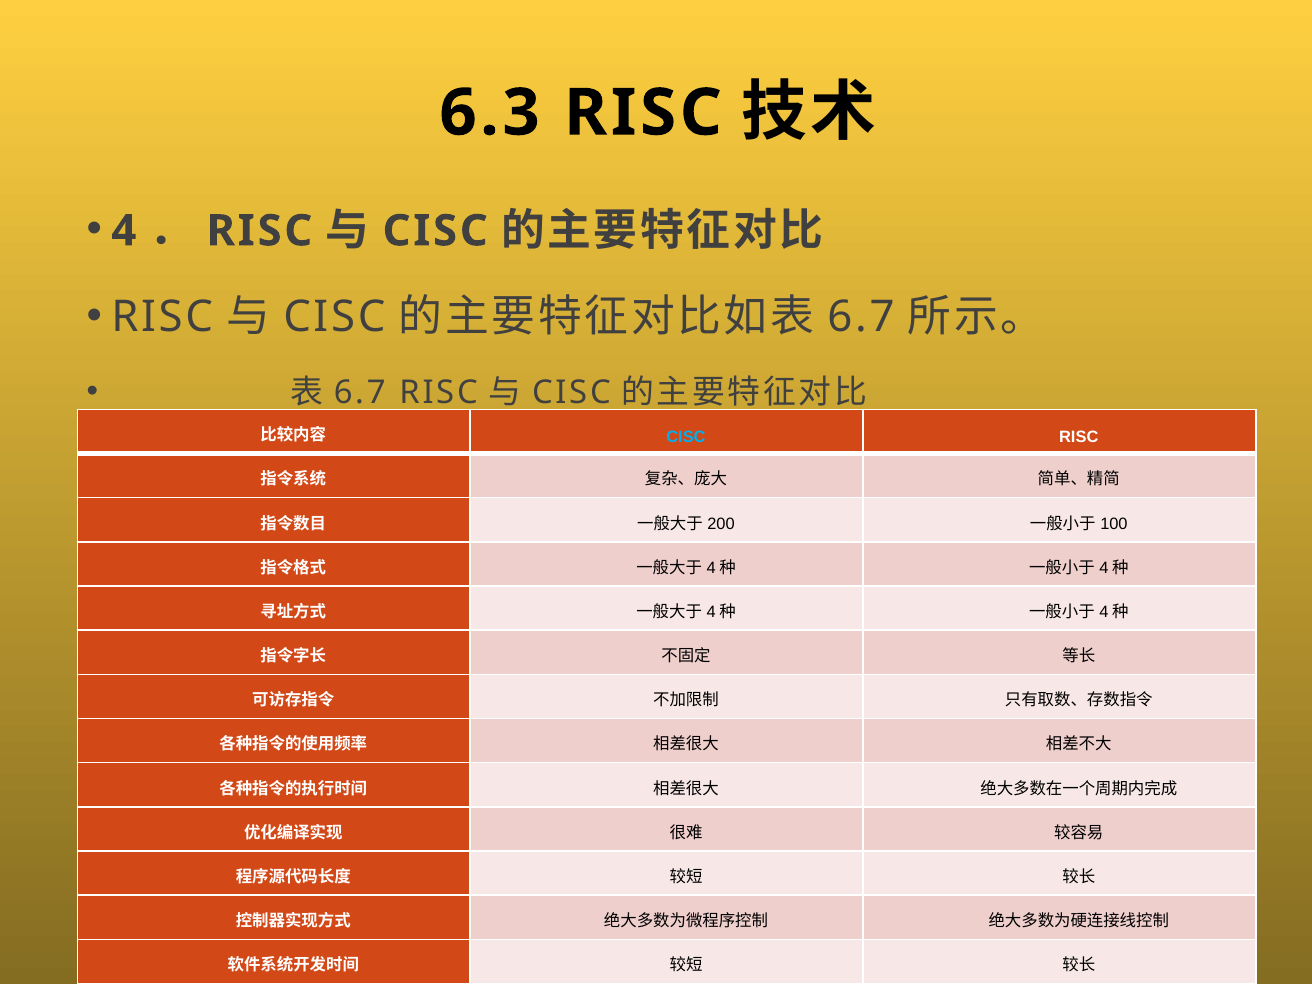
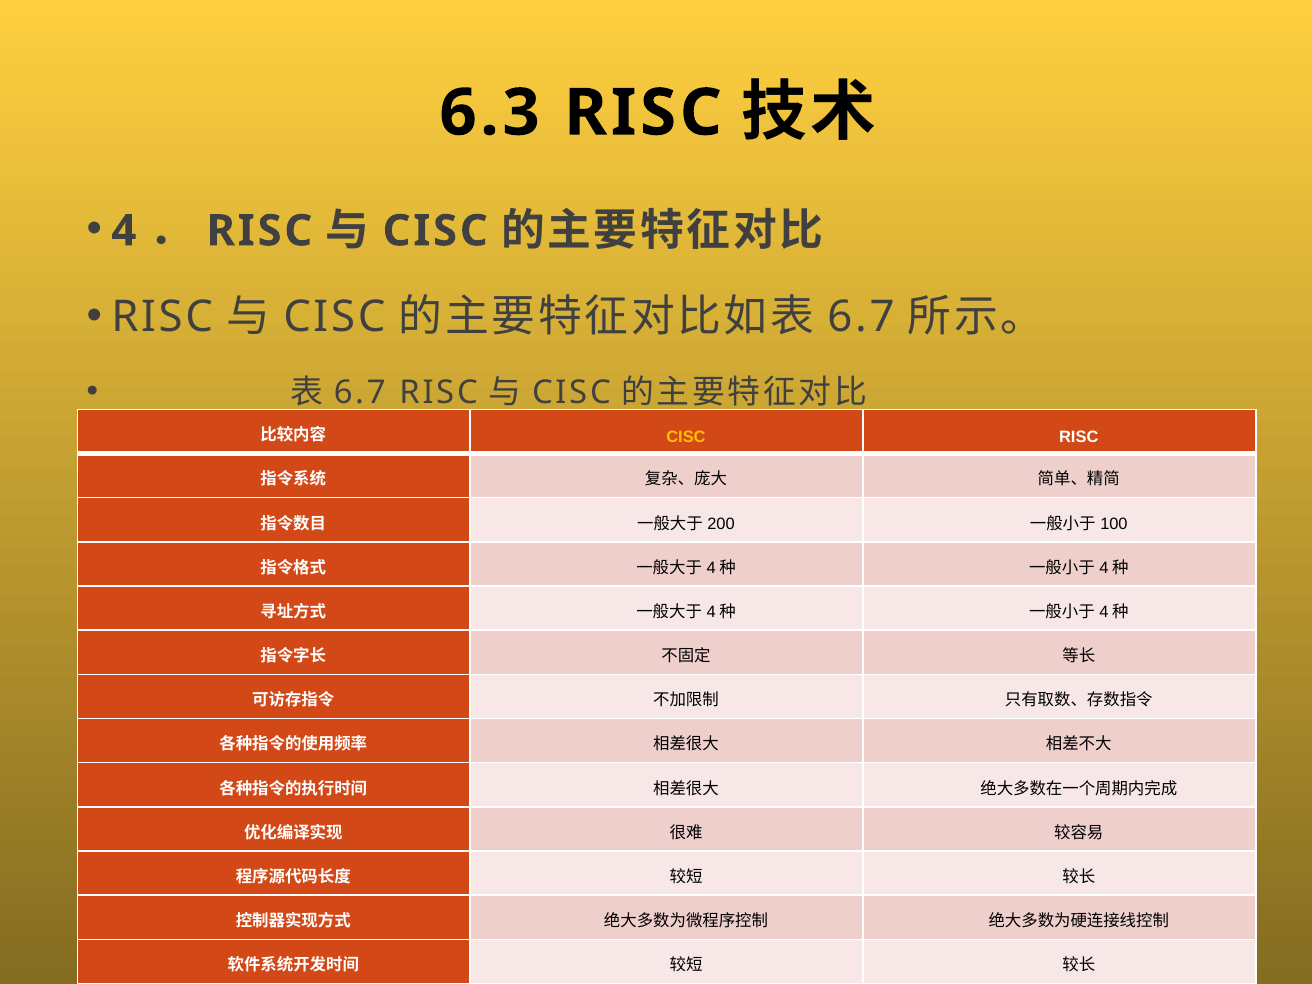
CISC colour: light blue -> yellow (686, 437)
